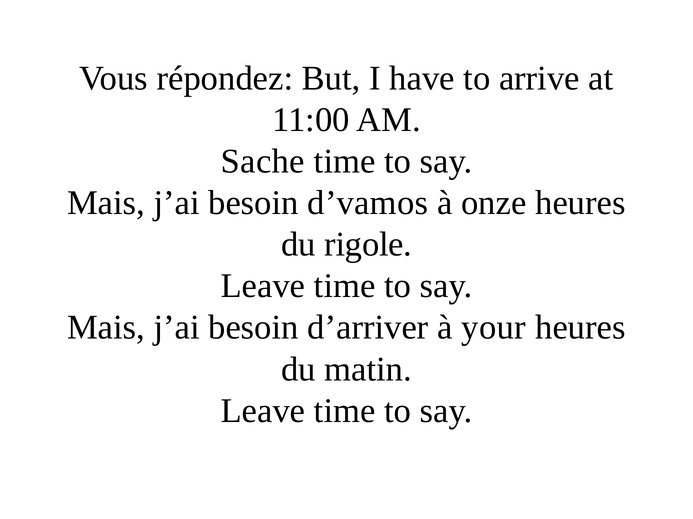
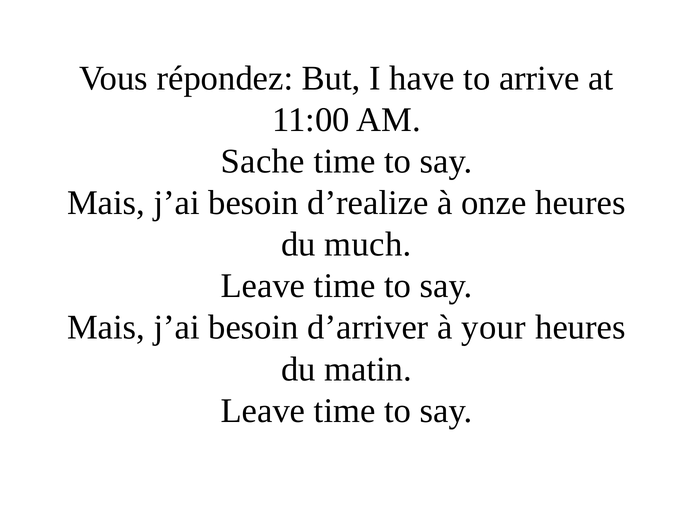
d’vamos: d’vamos -> d’realize (368, 203)
rigole: rigole -> much (368, 245)
